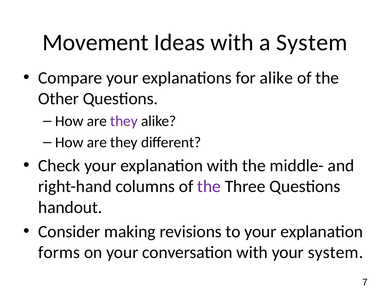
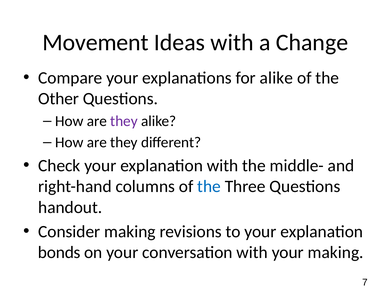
a System: System -> Change (312, 42)
the colour: purple -> blue (209, 187)
forms: forms -> bonds (59, 253)
your system: system -> making (336, 253)
